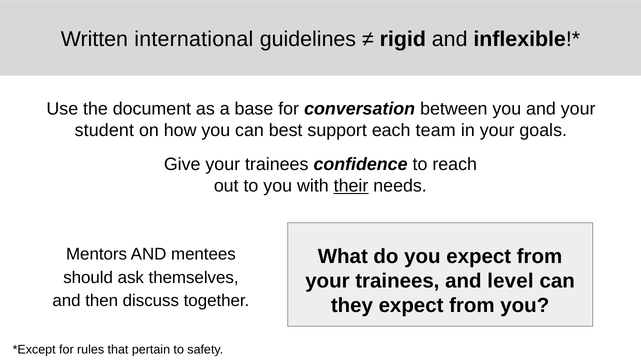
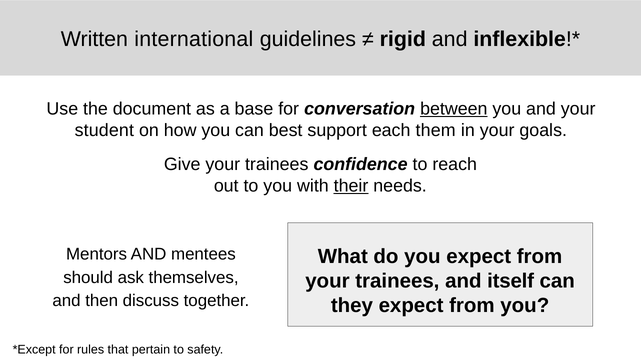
between underline: none -> present (454, 109)
team: team -> them (436, 130)
level: level -> itself (511, 281)
